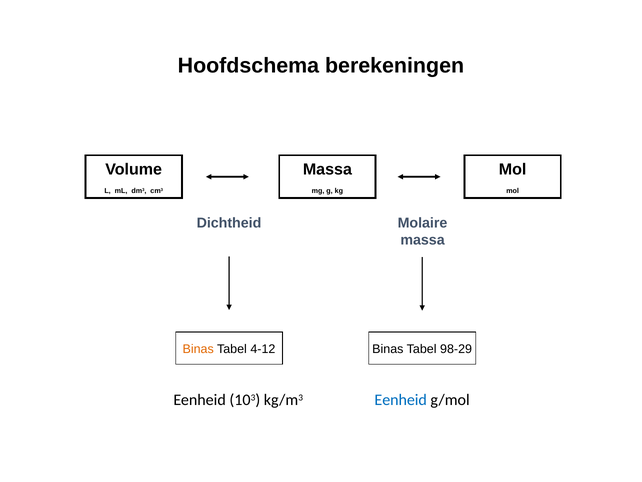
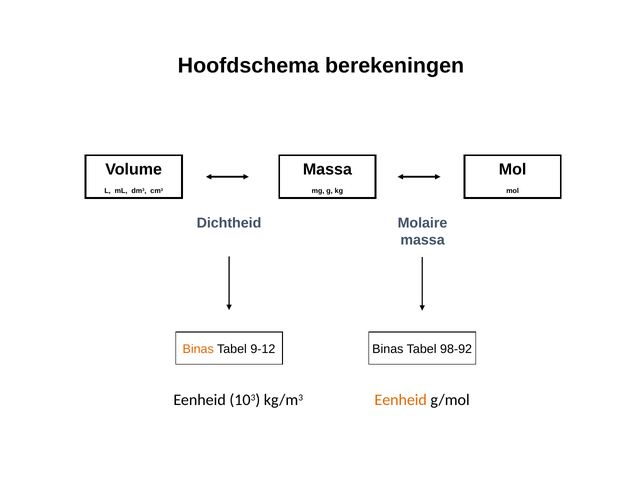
4-12: 4-12 -> 9-12 (263, 349)
98-29: 98-29 -> 98-92 (456, 349)
Eenheid colour: blue -> orange (401, 400)
